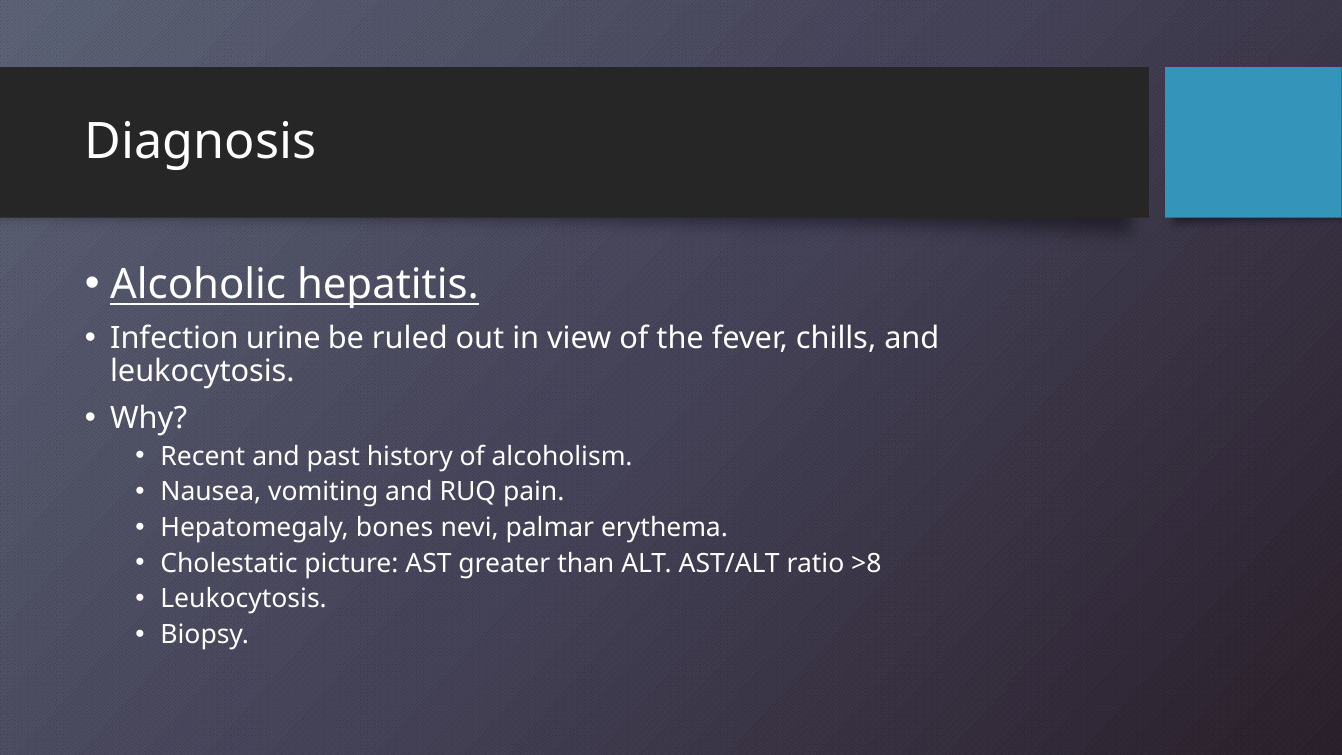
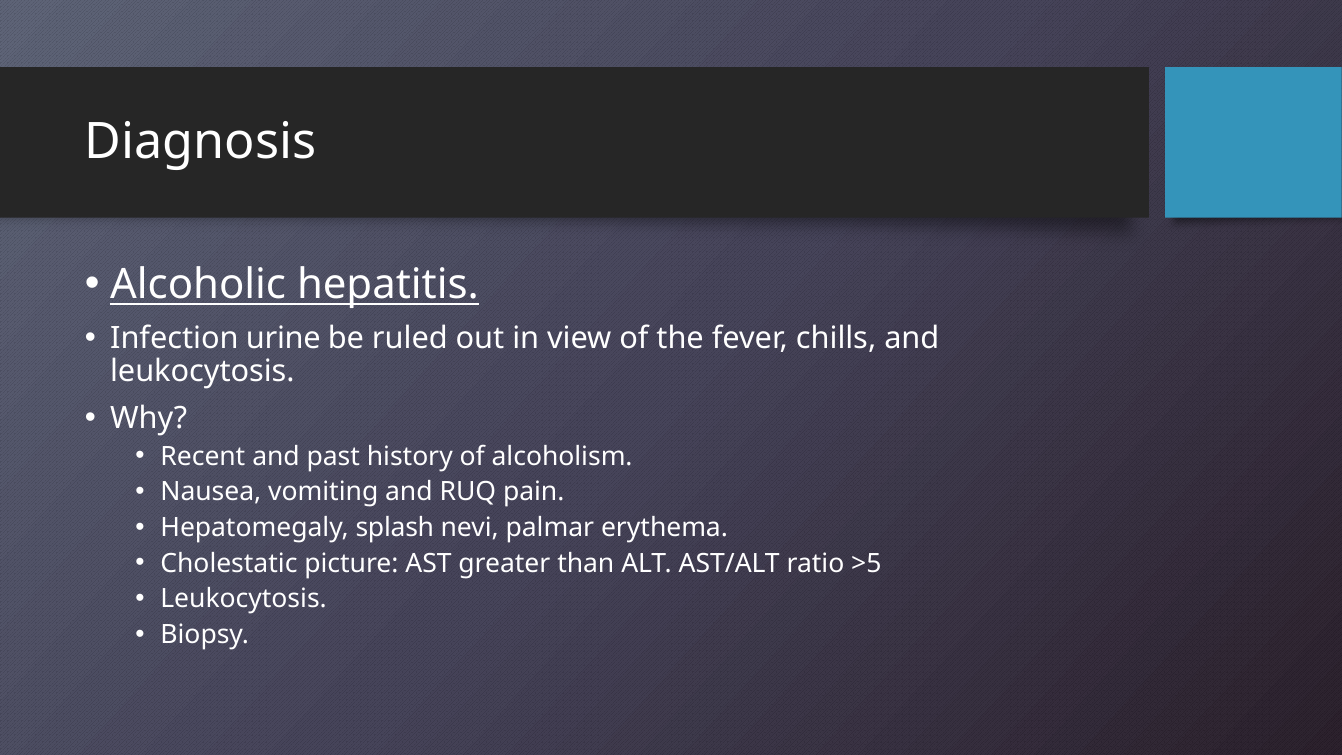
bones: bones -> splash (395, 528)
>8: >8 -> >5 (866, 563)
